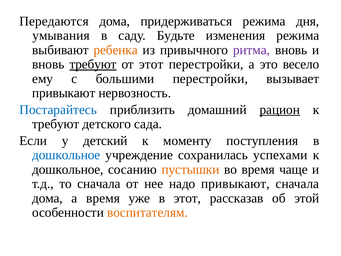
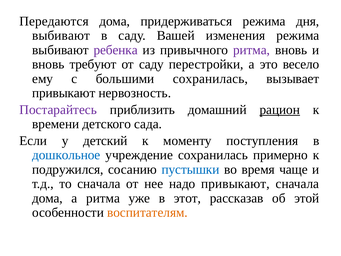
умывания: умывания -> выбивают (61, 36)
Будьте: Будьте -> Вашей (176, 36)
ребенка colour: orange -> purple (116, 50)
требуют underline: present -> none (93, 64)
от этот: этот -> саду (151, 64)
большими перестройки: перестройки -> сохранилась (210, 79)
Постарайтесь colour: blue -> purple (58, 110)
требуют: требуют -> времени (56, 124)
успехами: успехами -> примерно (280, 155)
дошкольное: дошкольное -> подружился (68, 169)
пустышки colour: orange -> blue (191, 169)
а время: время -> ритма (103, 198)
